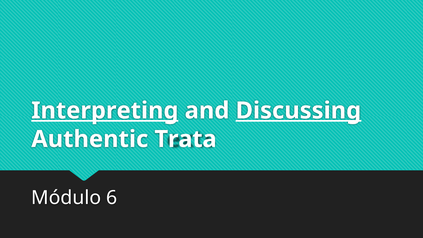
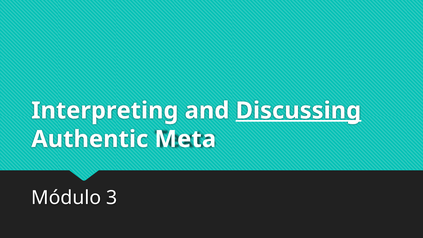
Interpreting underline: present -> none (105, 111)
Trata: Trata -> Meta (185, 139)
6: 6 -> 3 (112, 198)
